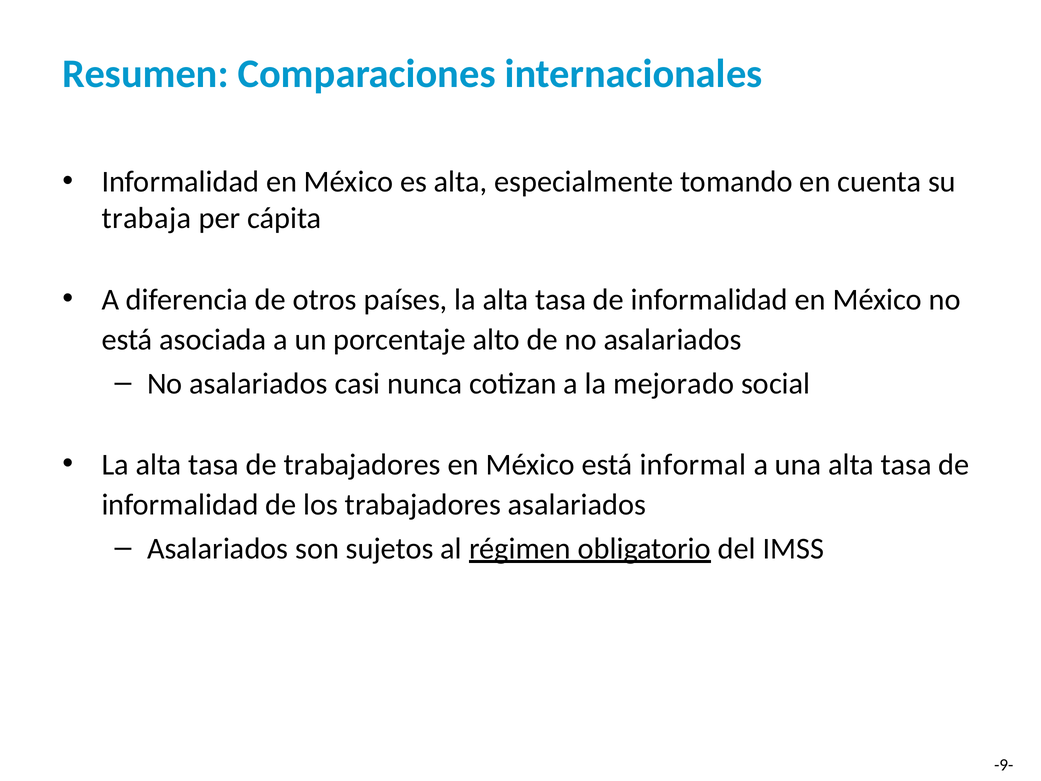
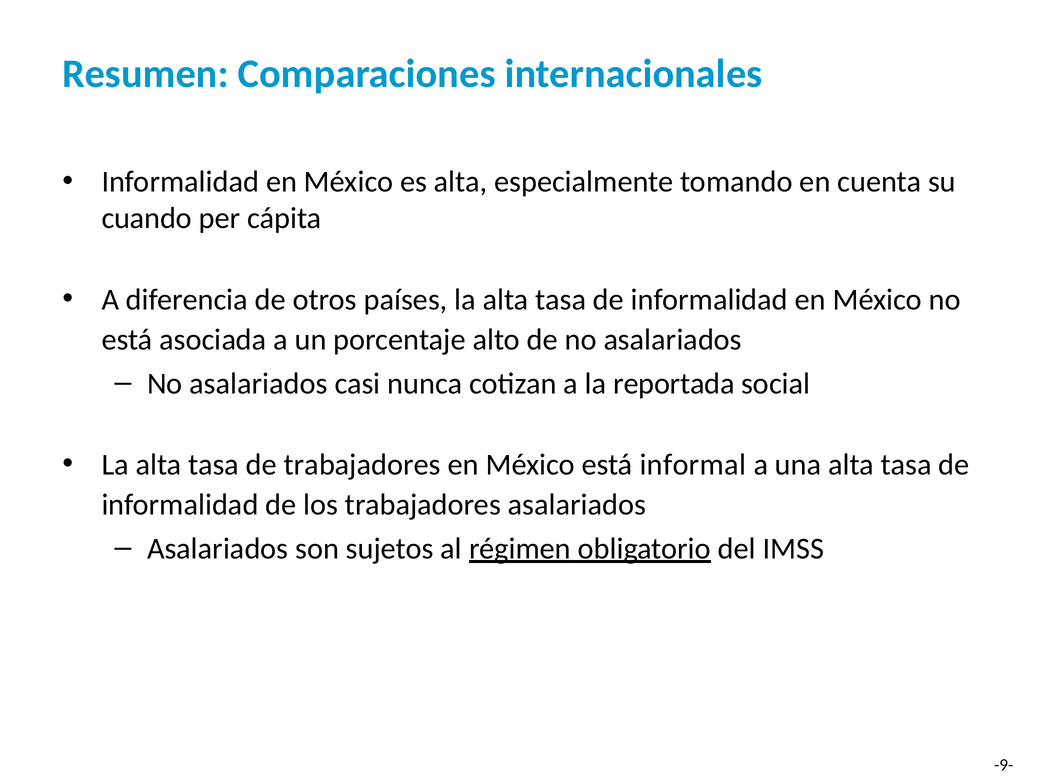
trabaja: trabaja -> cuando (147, 218)
mejorado: mejorado -> reportada (674, 383)
